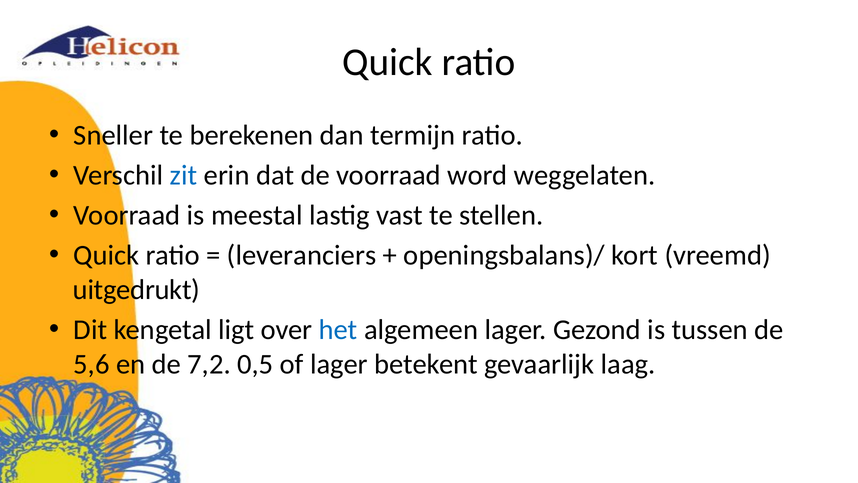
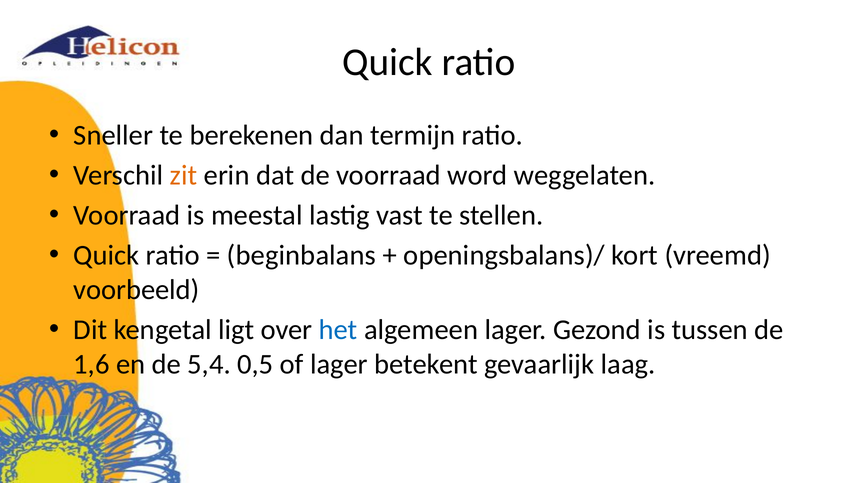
zit colour: blue -> orange (184, 175)
leveranciers: leveranciers -> beginbalans (301, 255)
uitgedrukt: uitgedrukt -> voorbeeld (136, 289)
5,6: 5,6 -> 1,6 (91, 364)
7,2: 7,2 -> 5,4 (209, 364)
